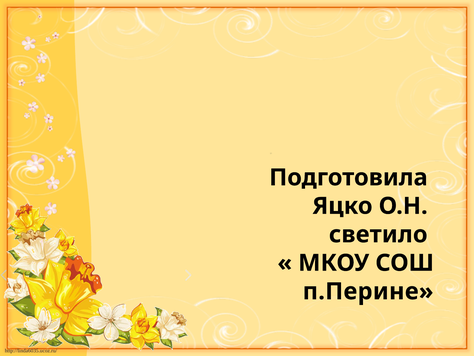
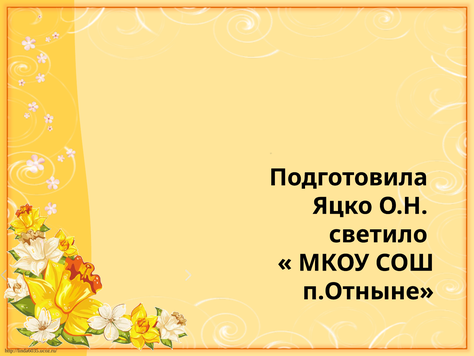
п.Перине: п.Перине -> п.Отныне (368, 291)
